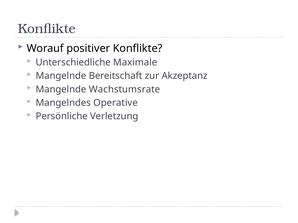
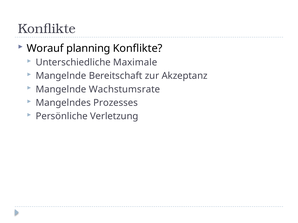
positiver: positiver -> planning (88, 48)
Operative: Operative -> Prozesses (116, 103)
